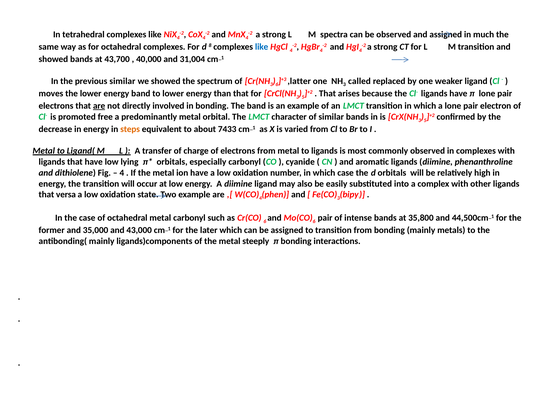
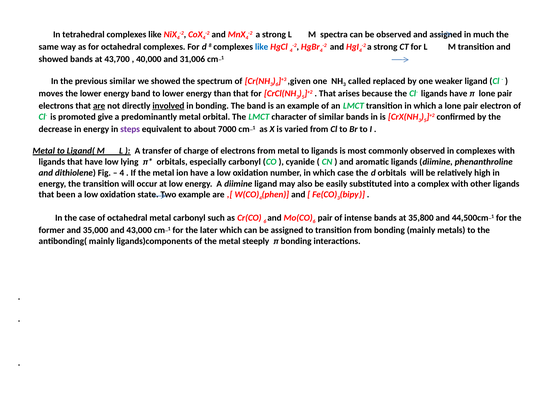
31,004: 31,004 -> 31,006 (192, 59)
,latter: ,latter -> ,given (299, 81)
involved underline: none -> present (168, 106)
free: free -> give (105, 117)
steps colour: orange -> purple (130, 129)
7433: 7433 -> 7000 (227, 129)
versa: versa -> been (66, 194)
